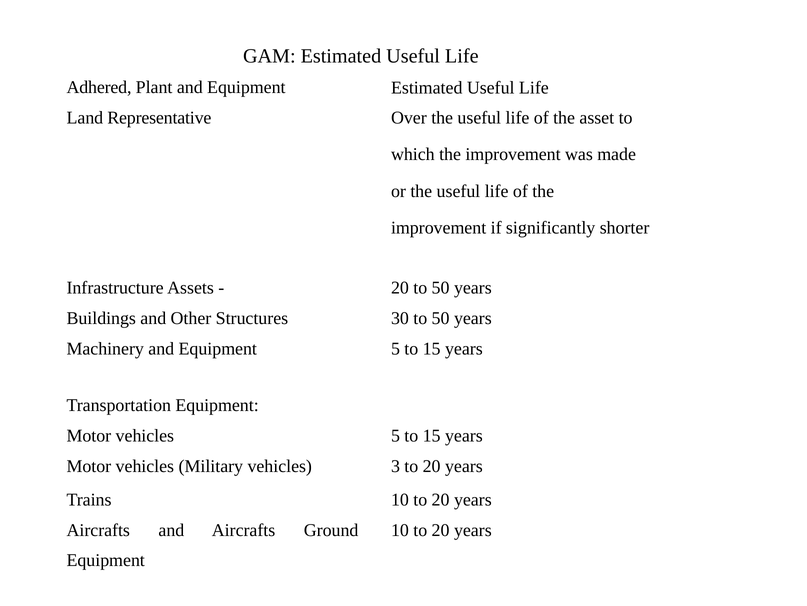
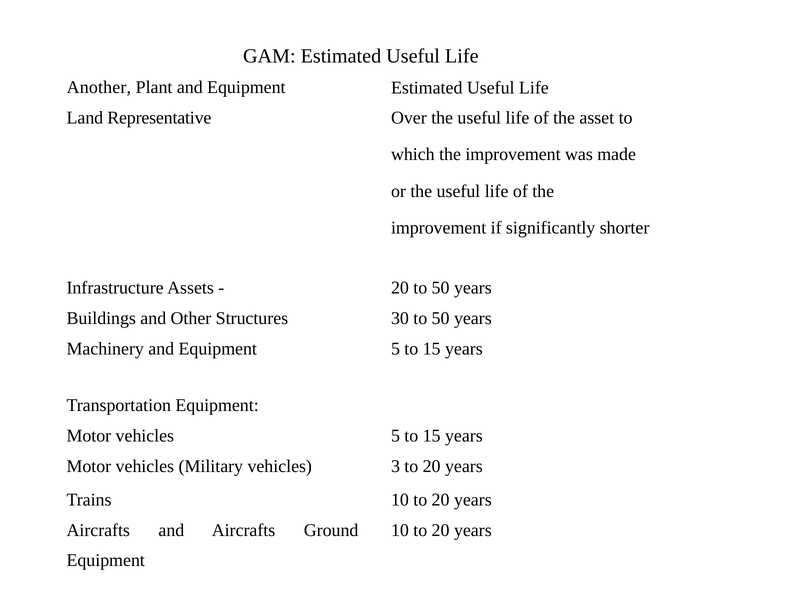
Adhered: Adhered -> Another (99, 87)
